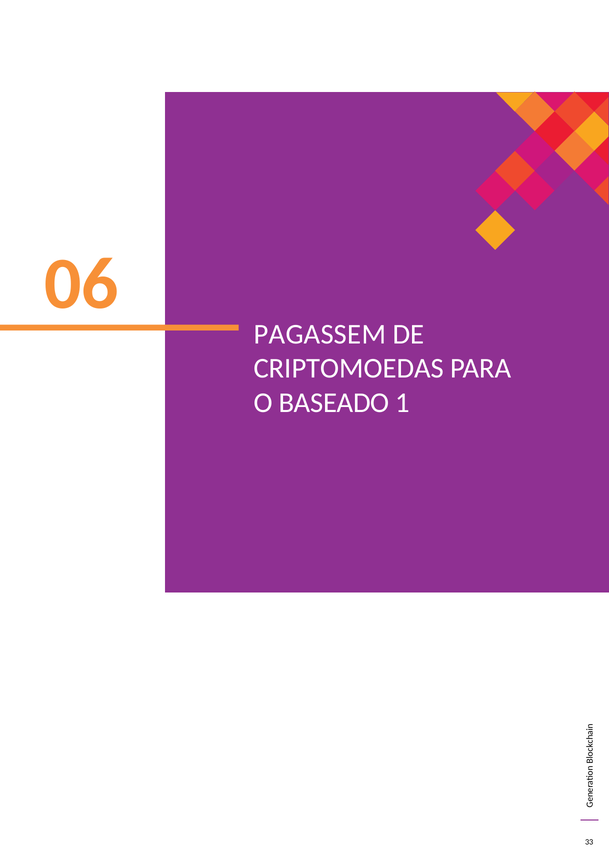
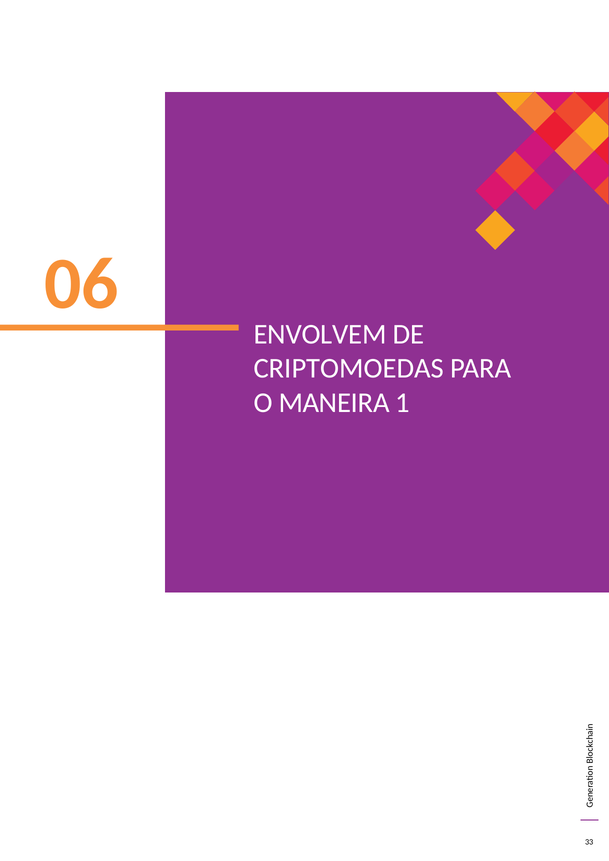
PAGASSEM: PAGASSEM -> ENVOLVEM (320, 334)
BASEADO: BASEADO -> MANEIRA (334, 403)
